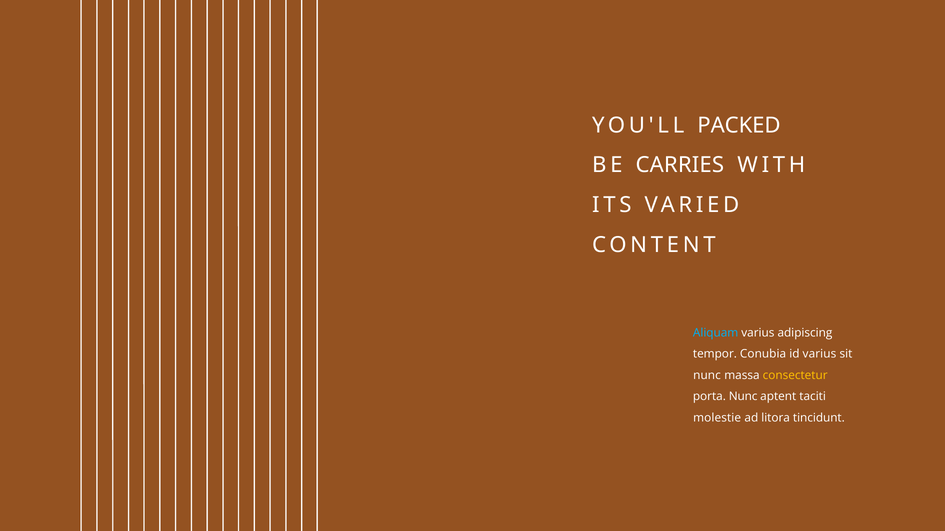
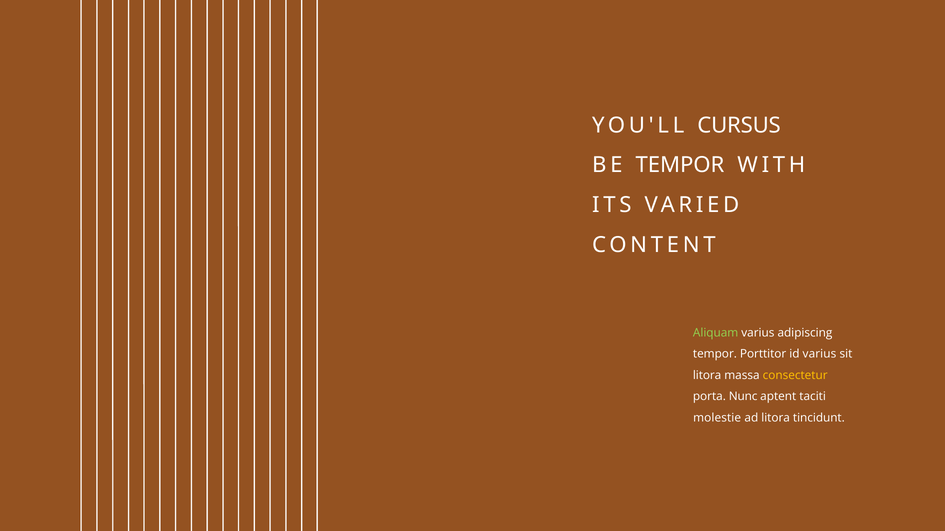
PACKED: PACKED -> CURSUS (739, 125)
BE CARRIES: CARRIES -> TEMPOR (680, 165)
Aliquam colour: light blue -> light green (716, 333)
Conubia: Conubia -> Porttitor (763, 354)
nunc: nunc -> litora (707, 376)
